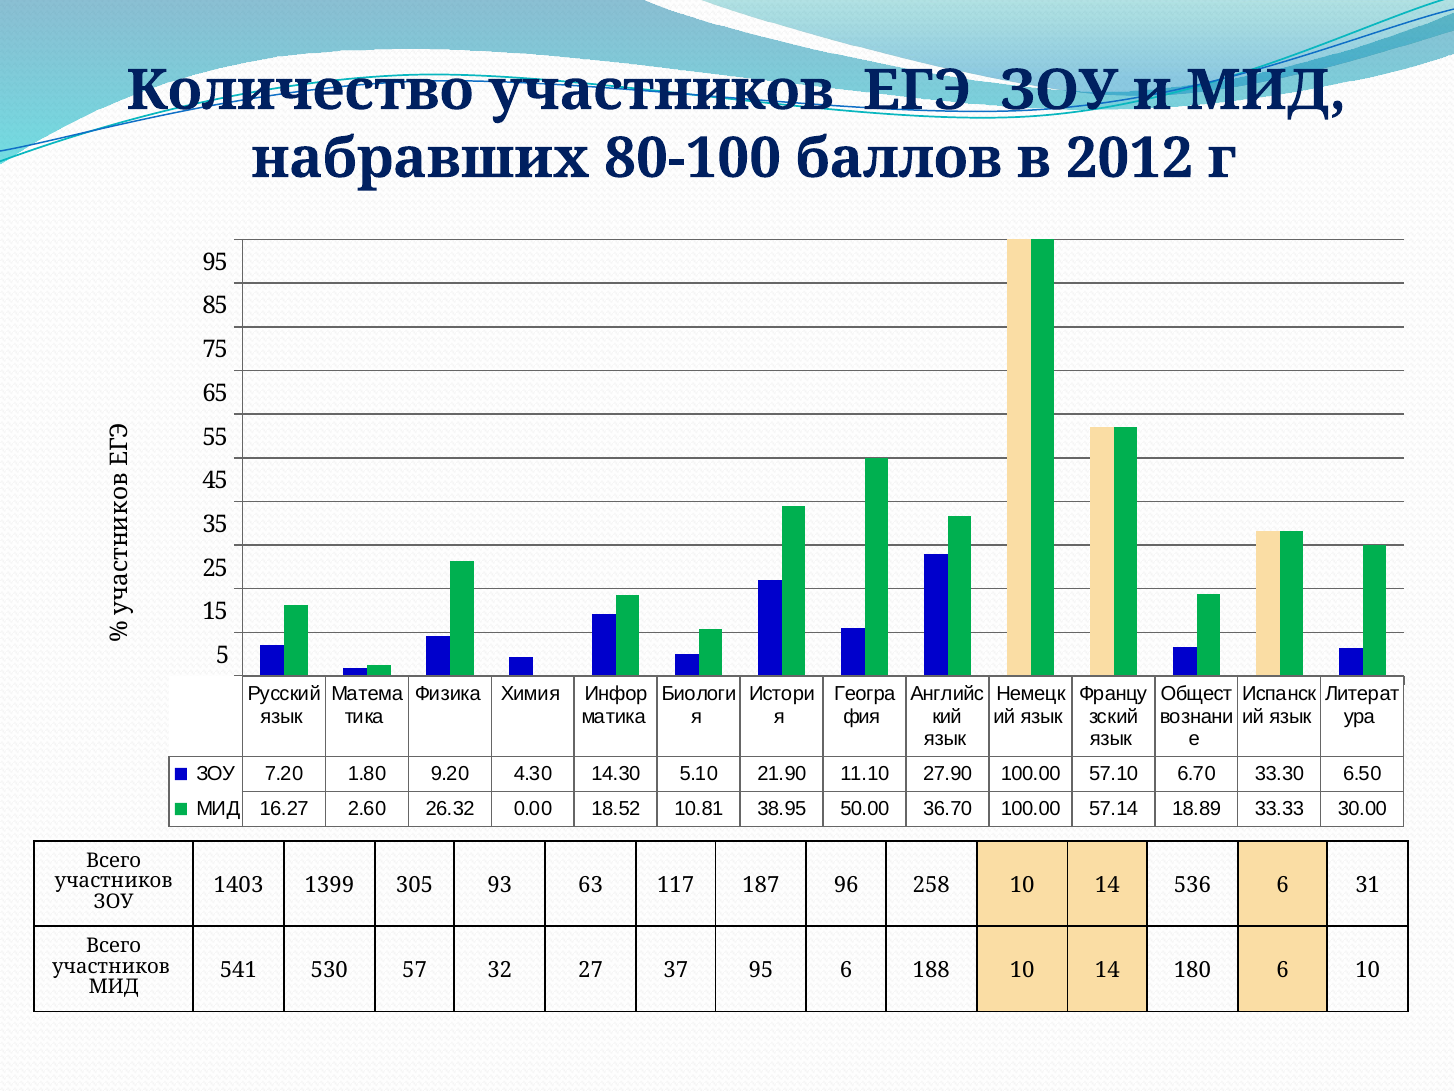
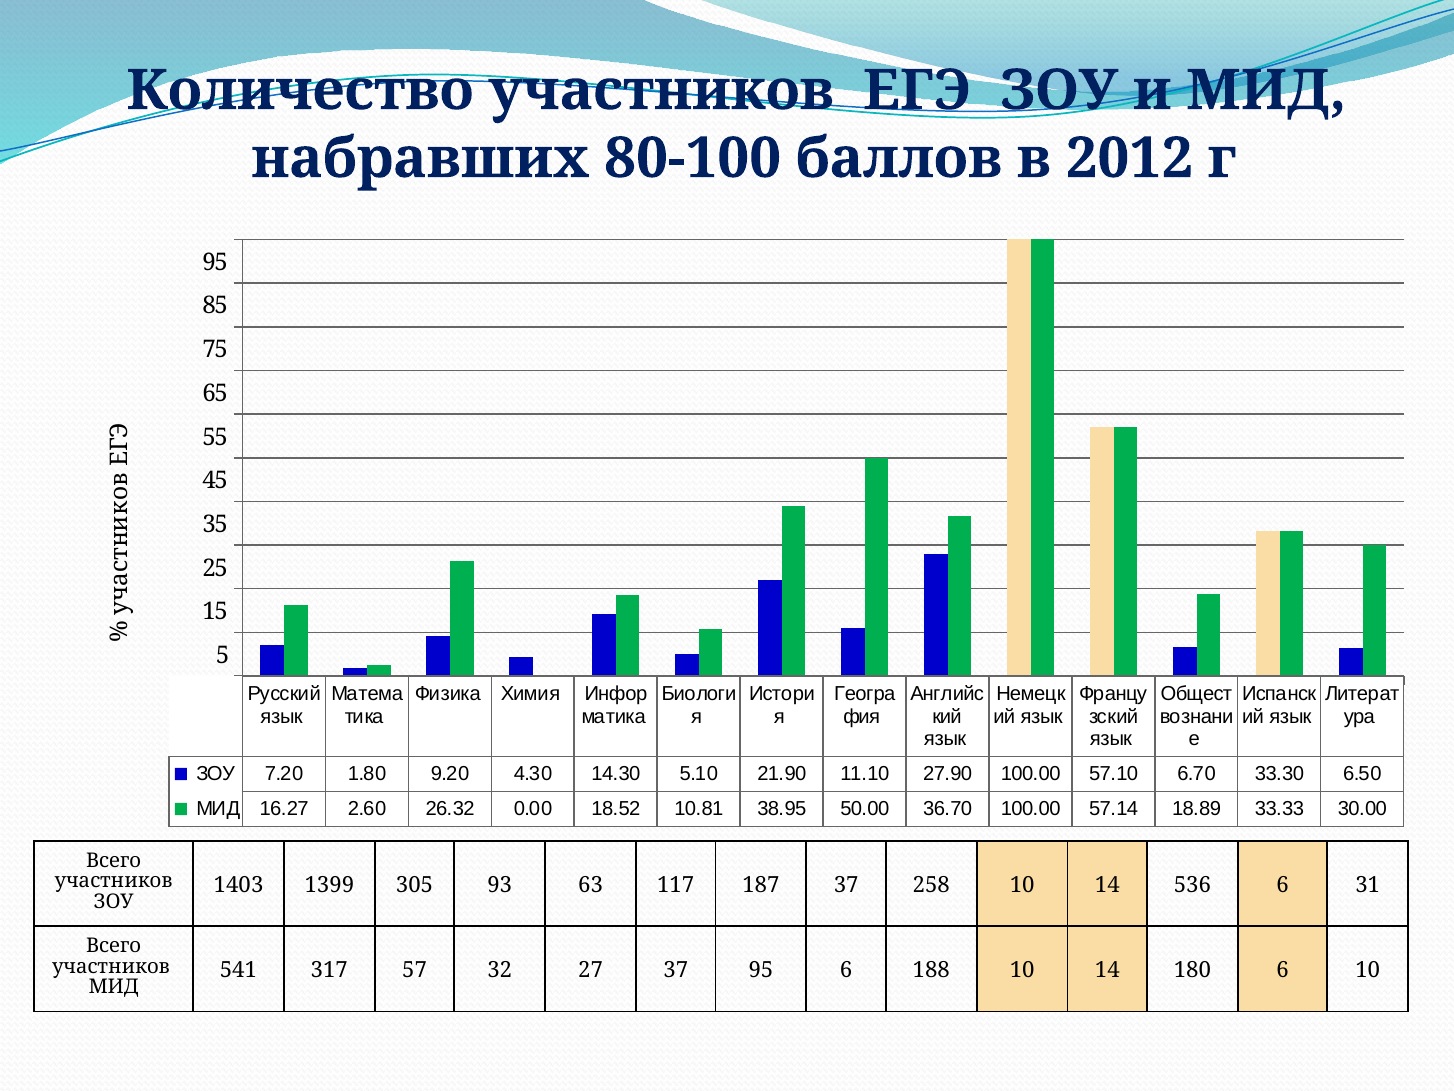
187 96: 96 -> 37 (846, 884)
530: 530 -> 317 (329, 970)
